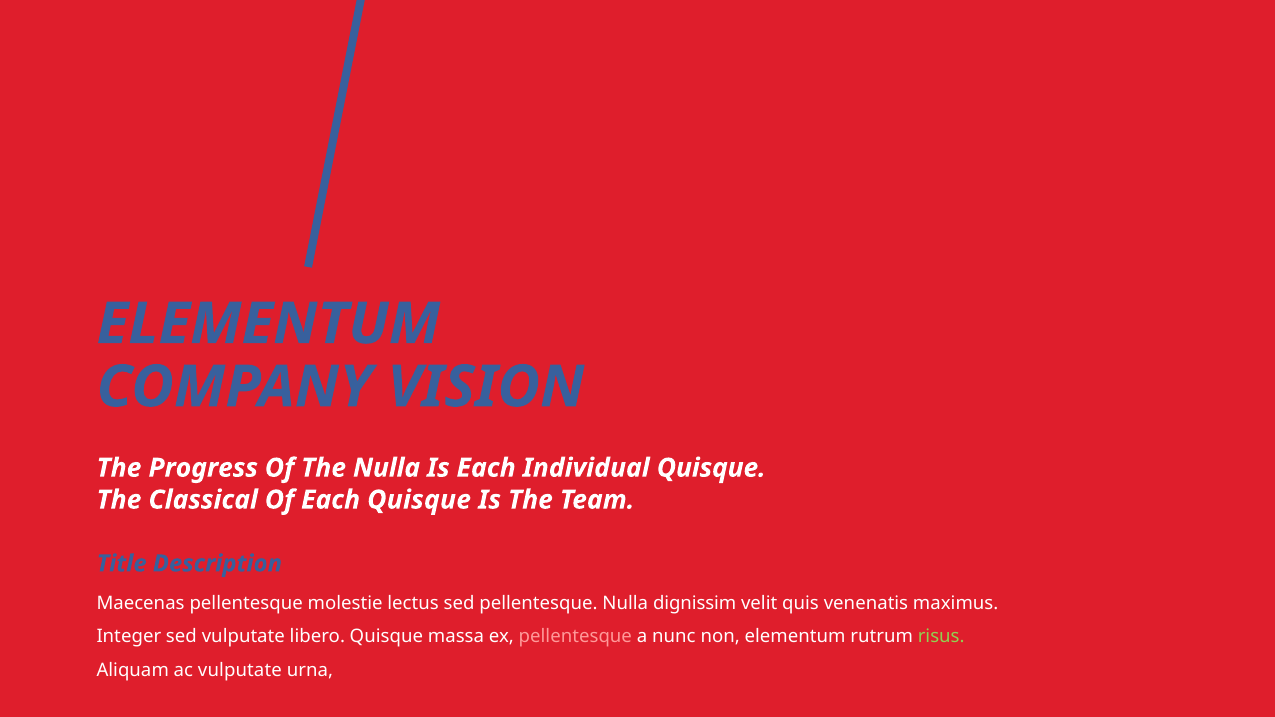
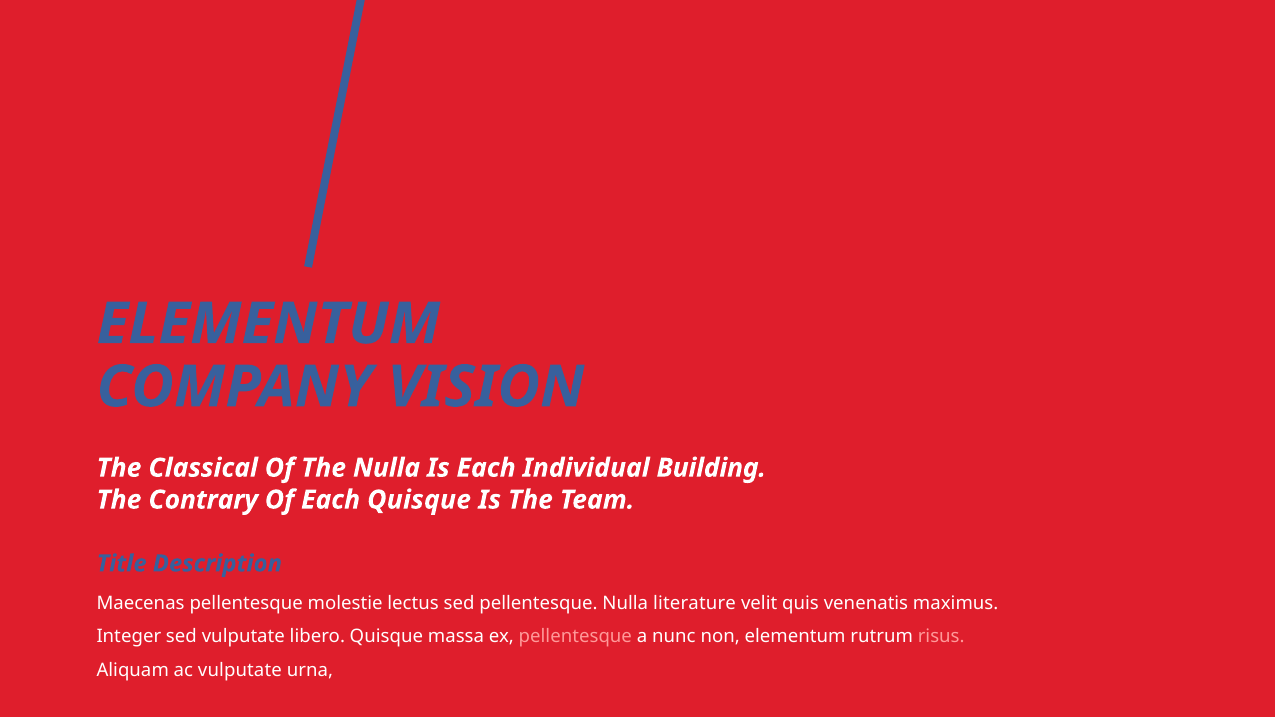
Progress: Progress -> Classical (203, 468)
Individual Quisque: Quisque -> Building (711, 468)
Classical: Classical -> Contrary (203, 500)
dignissim: dignissim -> literature (695, 603)
risus colour: light green -> pink (941, 637)
